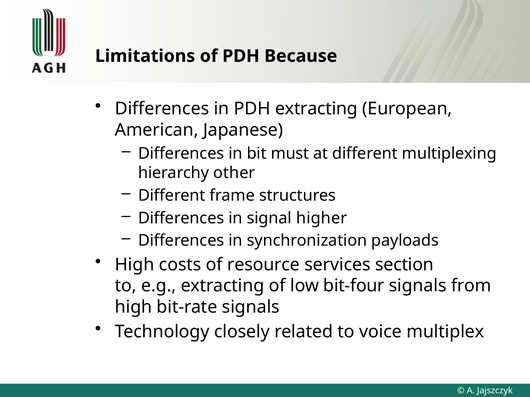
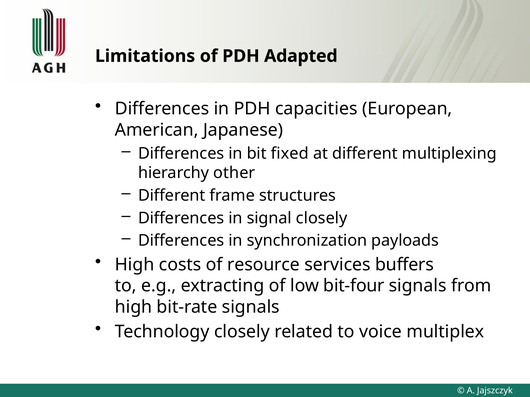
Because: Because -> Adapted (301, 56)
PDH extracting: extracting -> capacities (316, 109)
must: must -> fixed (290, 154)
signal higher: higher -> closely (322, 218)
section: section -> buffers (405, 265)
